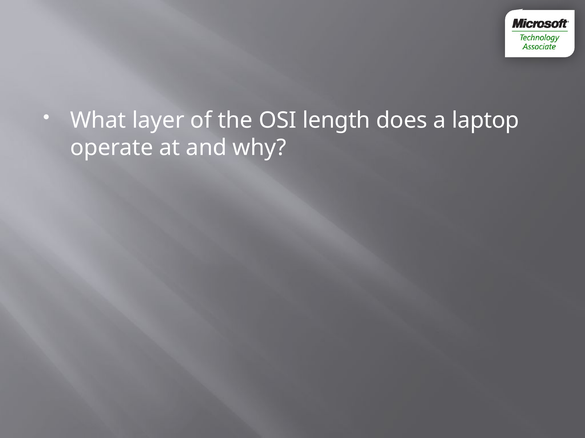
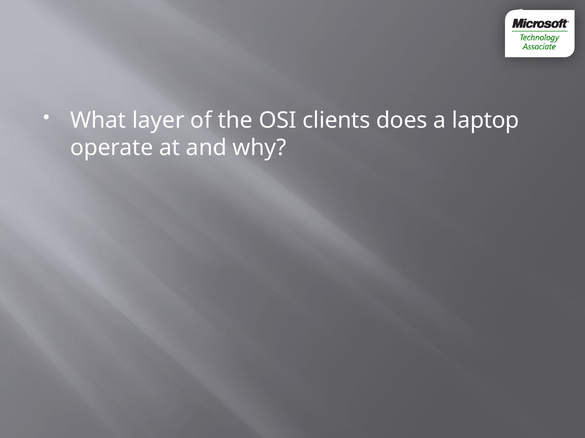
length: length -> clients (336, 121)
